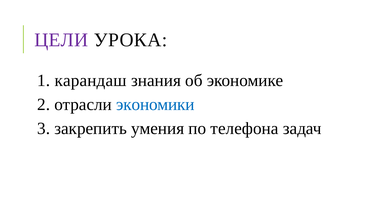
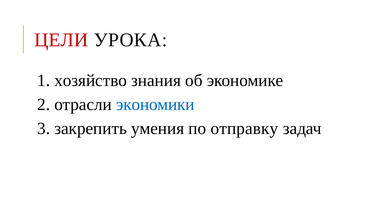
ЦЕЛИ colour: purple -> red (61, 40)
карандаш: карандаш -> хозяйство (91, 81)
телефона: телефона -> отправку (244, 129)
